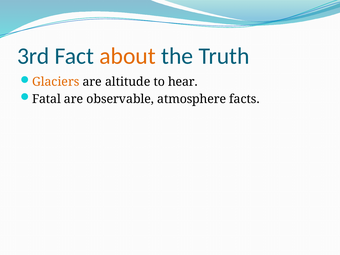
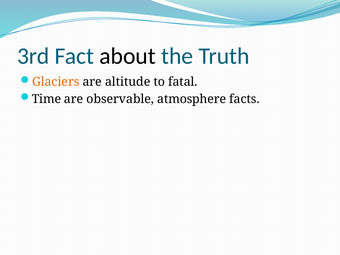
about colour: orange -> black (128, 56)
hear: hear -> fatal (183, 82)
Fatal: Fatal -> Time (46, 99)
